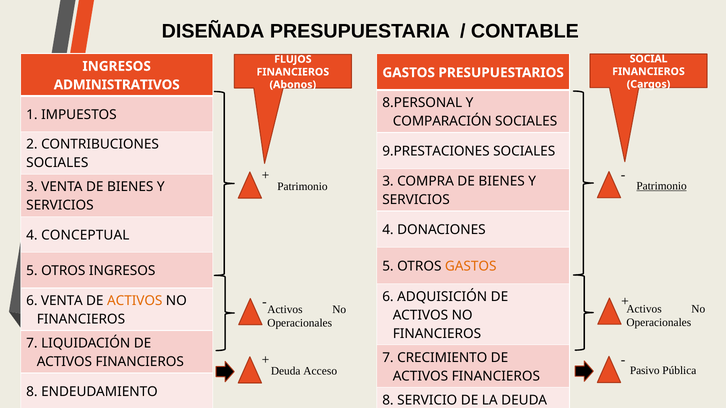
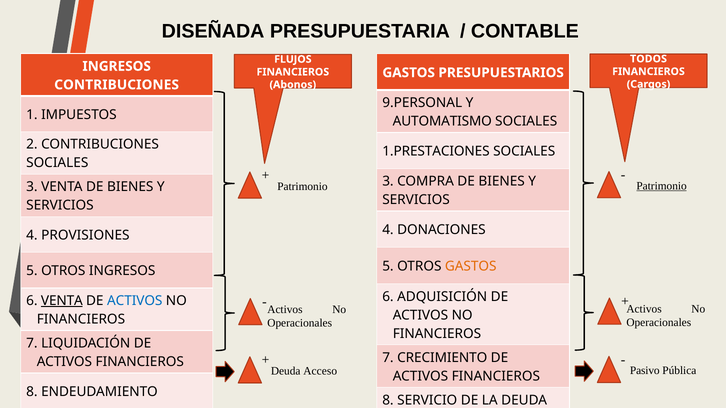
SOCIAL: SOCIAL -> TODOS (648, 59)
ADMINISTRATIVOS: ADMINISTRATIVOS -> CONTRIBUCIONES (117, 85)
8.PERSONAL: 8.PERSONAL -> 9.PERSONAL (422, 103)
COMPARACIÓN: COMPARACIÓN -> AUTOMATISMO (442, 121)
9.PRESTACIONES: 9.PRESTACIONES -> 1.PRESTACIONES (436, 151)
CONCEPTUAL: CONCEPTUAL -> PROVISIONES (85, 235)
VENTA underline: none -> present (62, 301)
ACTIVOS colour: orange -> blue (135, 301)
